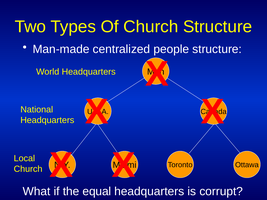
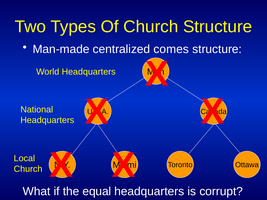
people: people -> comes (171, 49)
